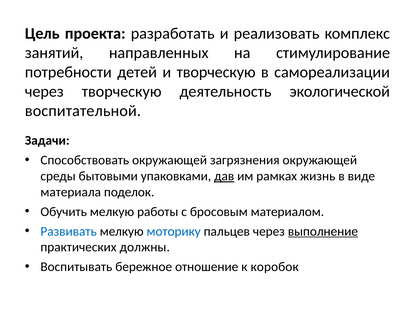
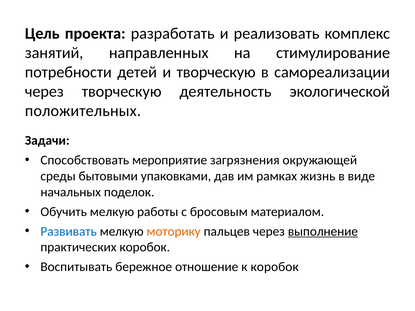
воспитательной: воспитательной -> положительных (83, 111)
Способствовать окружающей: окружающей -> мероприятие (170, 160)
дав underline: present -> none (224, 176)
материала: материала -> начальных (71, 192)
моторику colour: blue -> orange (174, 232)
практических должны: должны -> коробок (145, 247)
